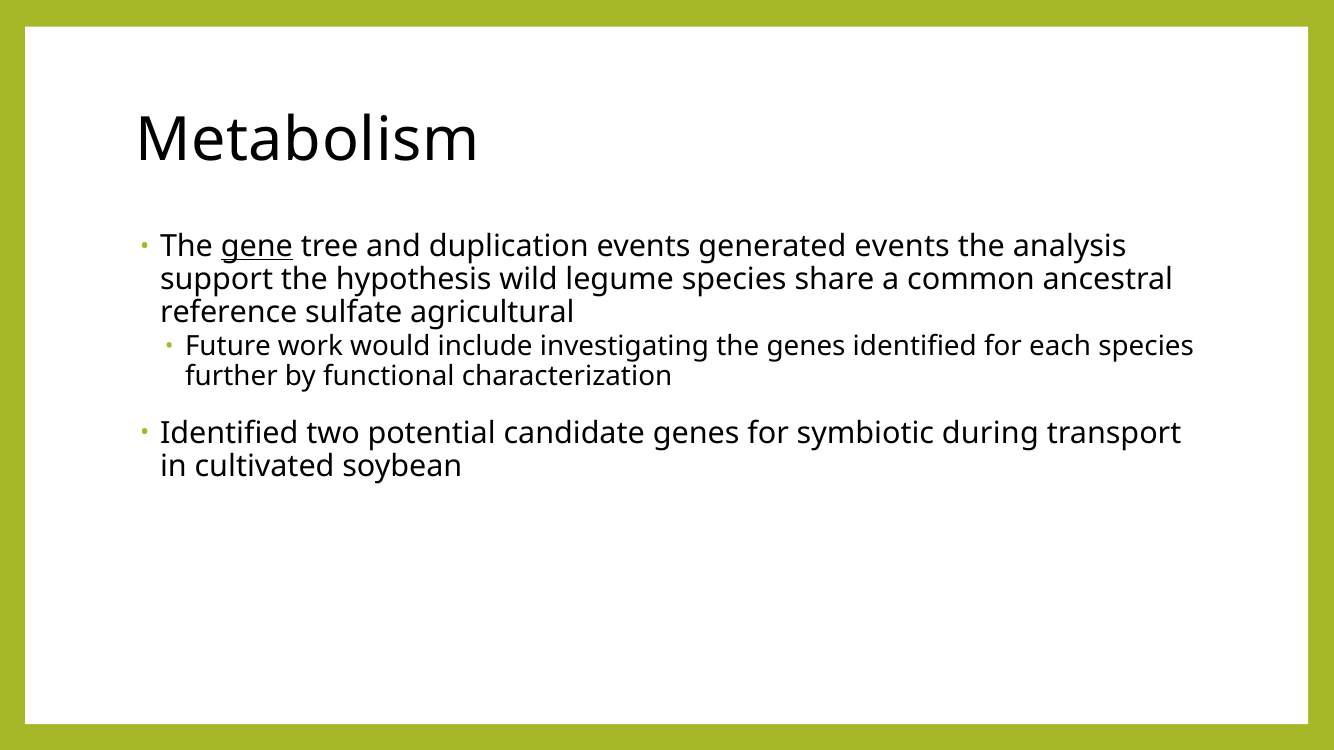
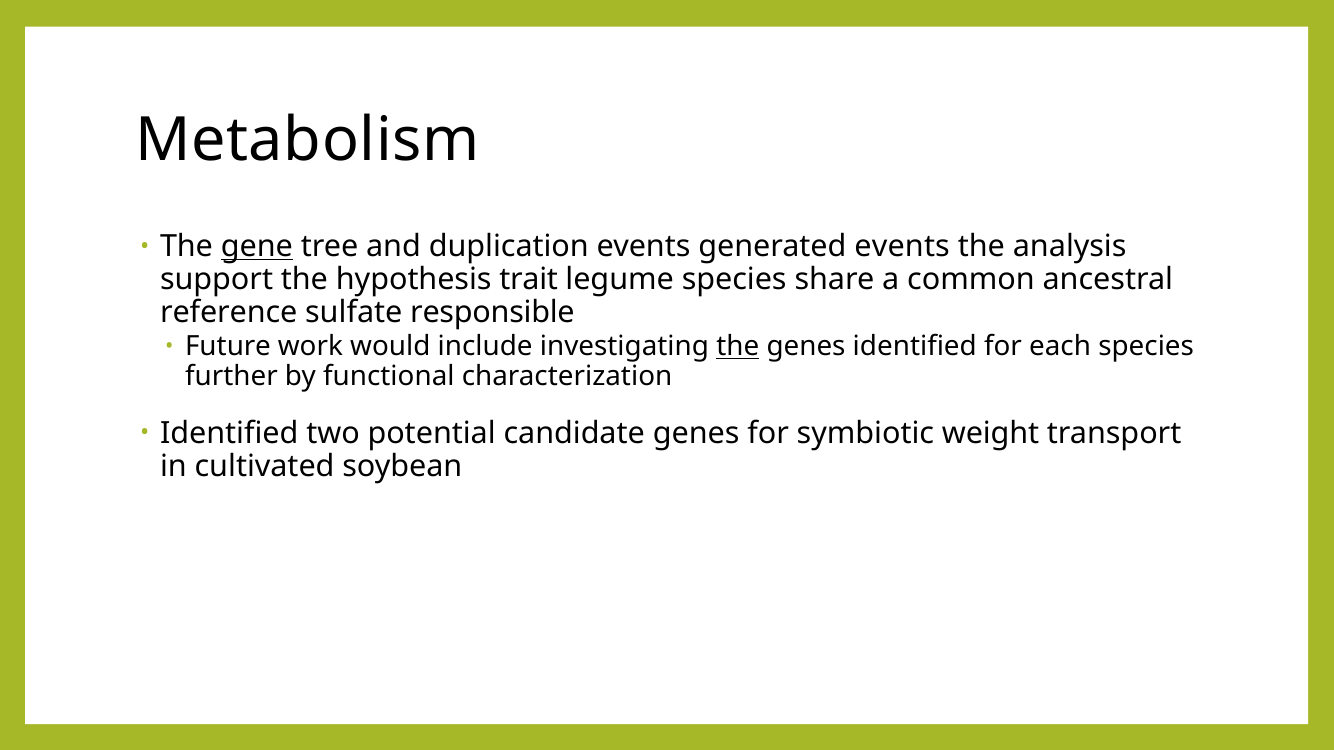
wild: wild -> trait (529, 279)
agricultural: agricultural -> responsible (492, 312)
the underline: none -> present (738, 347)
during: during -> weight (991, 433)
